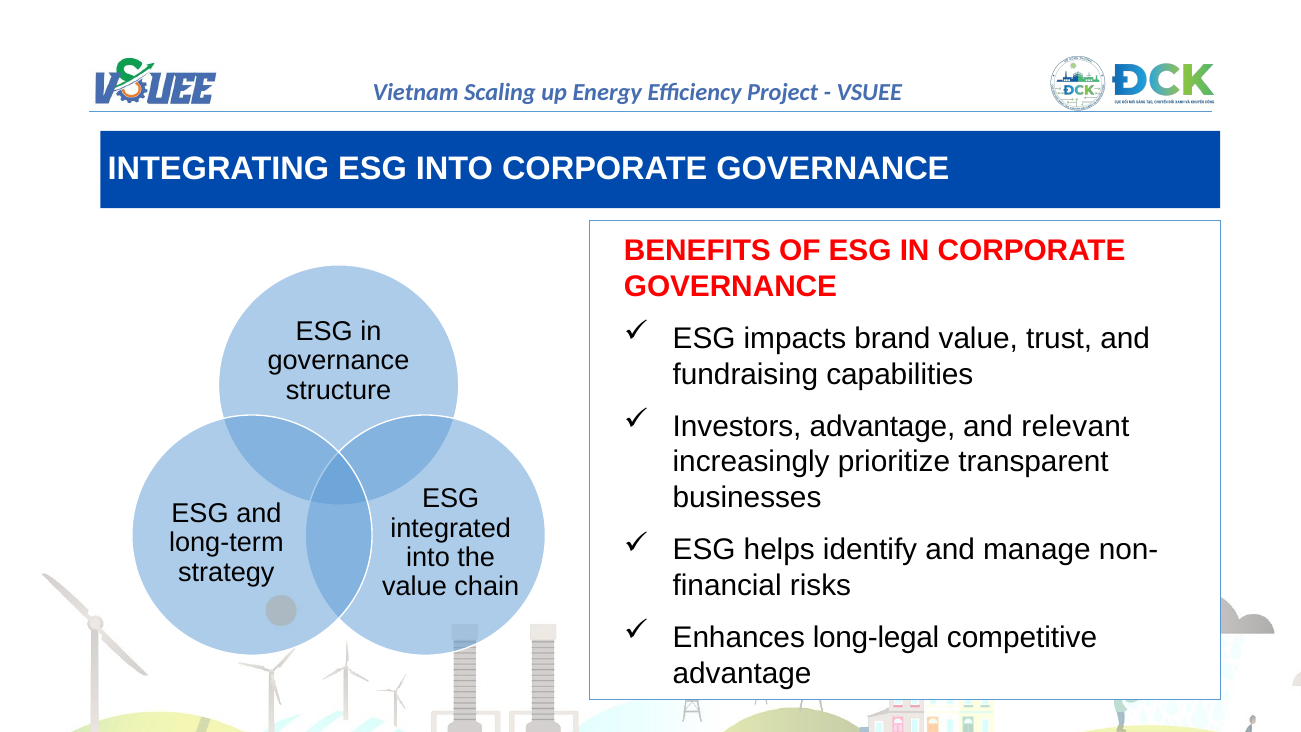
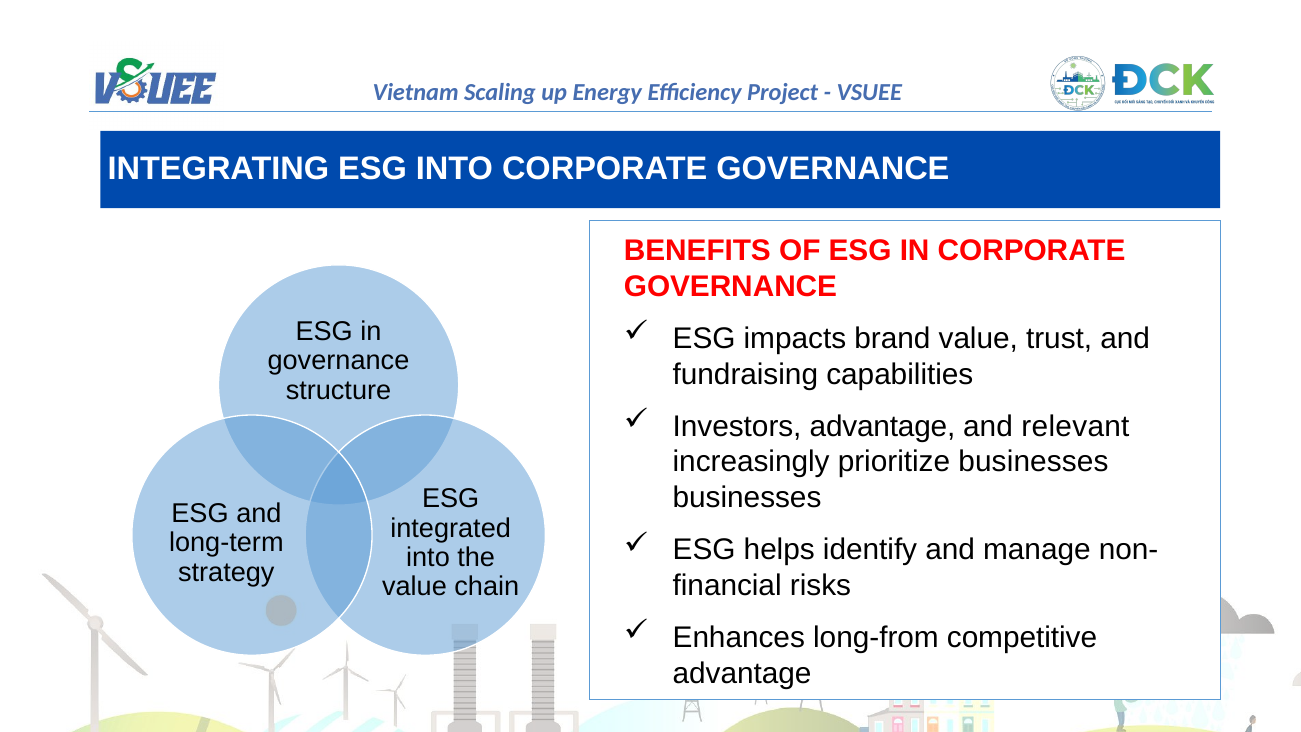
prioritize transparent: transparent -> businesses (1033, 462)
long-legal: long-legal -> long-from (876, 638)
